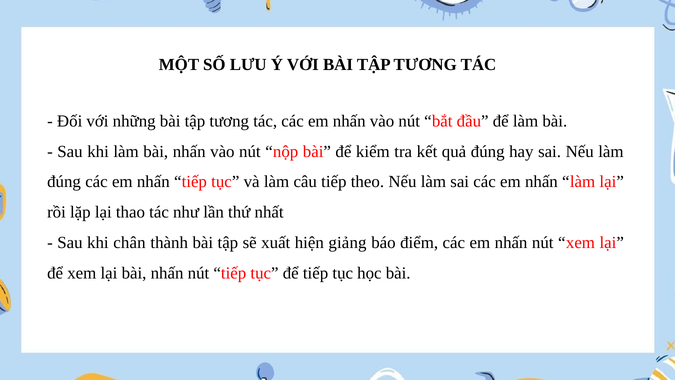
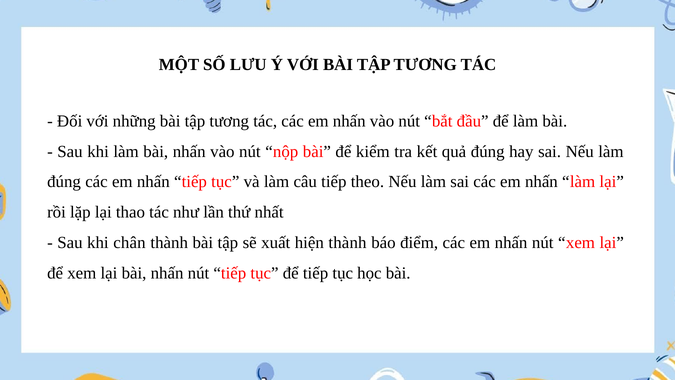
hiện giảng: giảng -> thành (347, 242)
